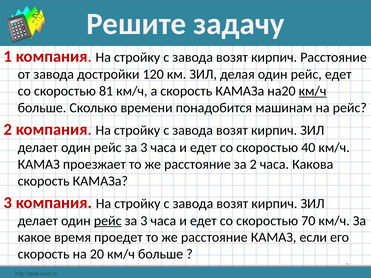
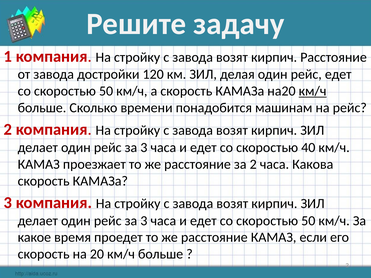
81: 81 -> 50 (106, 91)
рейс underline: present -> none (108, 221)
70: 70 -> 50 (308, 221)
